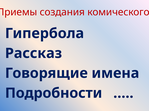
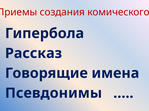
Подробности: Подробности -> Псевдонимы (54, 94)
